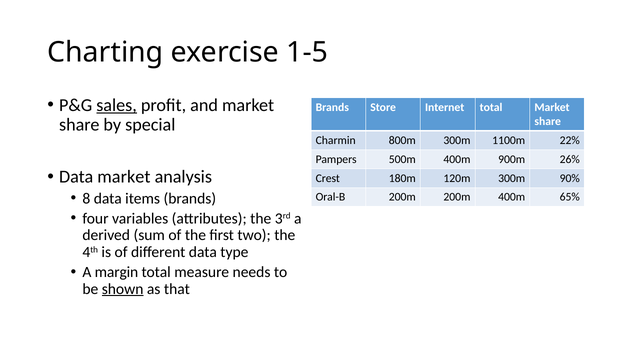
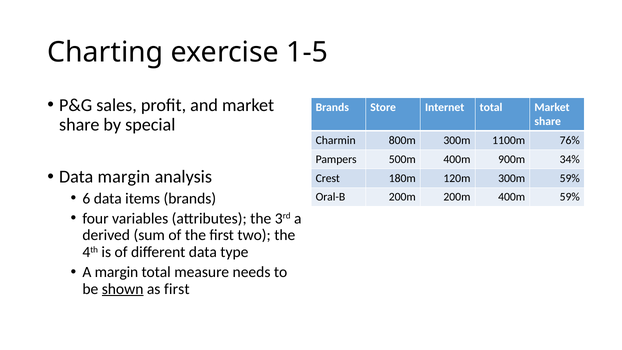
sales underline: present -> none (117, 105)
22%: 22% -> 76% (570, 140)
26%: 26% -> 34% (570, 159)
Data market: market -> margin (124, 177)
300m 90%: 90% -> 59% (570, 178)
8: 8 -> 6 (86, 198)
400m 65%: 65% -> 59% (570, 197)
as that: that -> first (177, 289)
